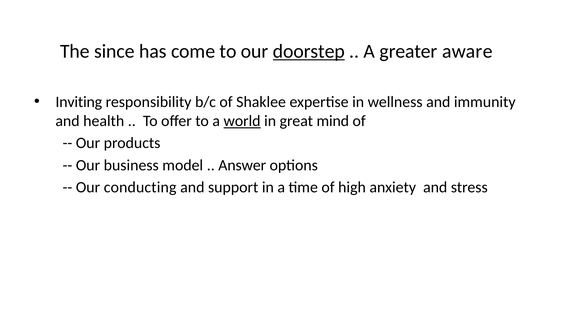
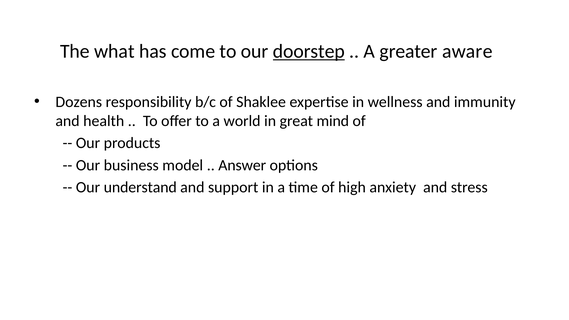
since: since -> what (114, 51)
Inviting: Inviting -> Dozens (79, 102)
world underline: present -> none (242, 121)
conducting: conducting -> understand (140, 187)
